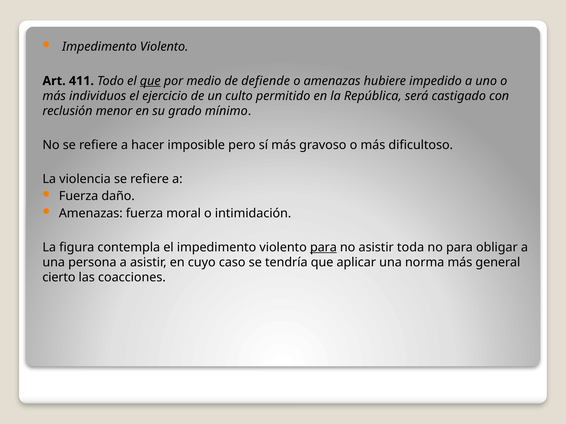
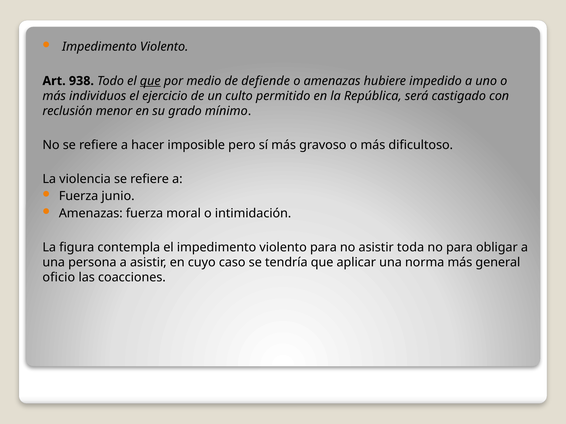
411: 411 -> 938 (81, 81)
daño: daño -> junio (118, 196)
para underline: present -> none (323, 248)
cierto: cierto -> oficio (59, 278)
